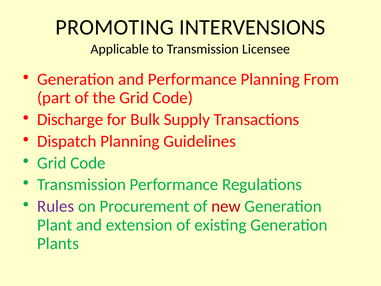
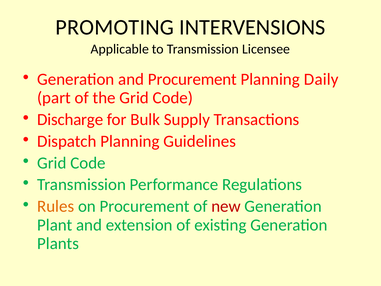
and Performance: Performance -> Procurement (192, 79)
From: From -> Daily (321, 79)
Rules colour: purple -> orange (56, 206)
